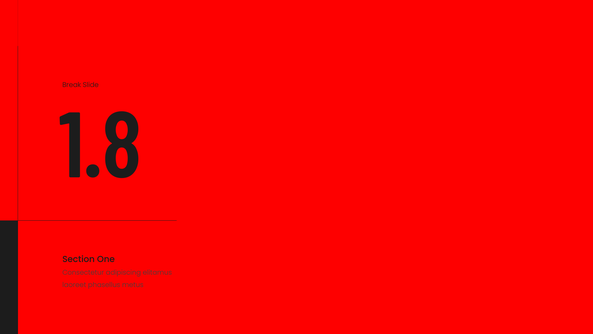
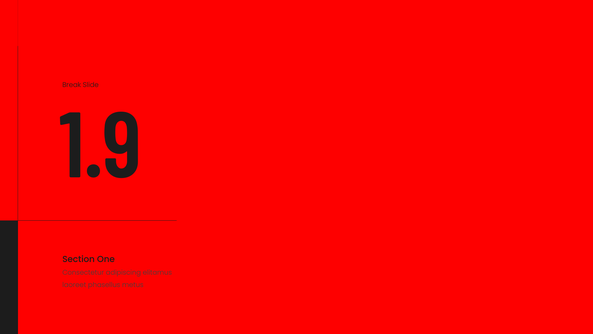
1.8: 1.8 -> 1.9 (100, 147)
